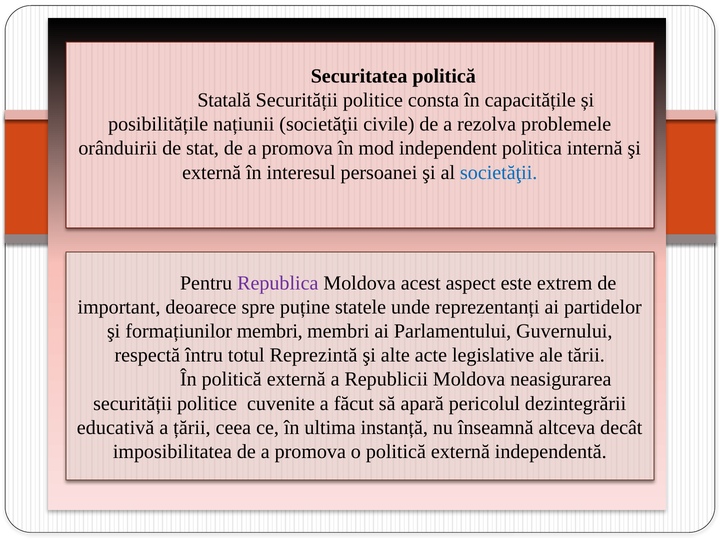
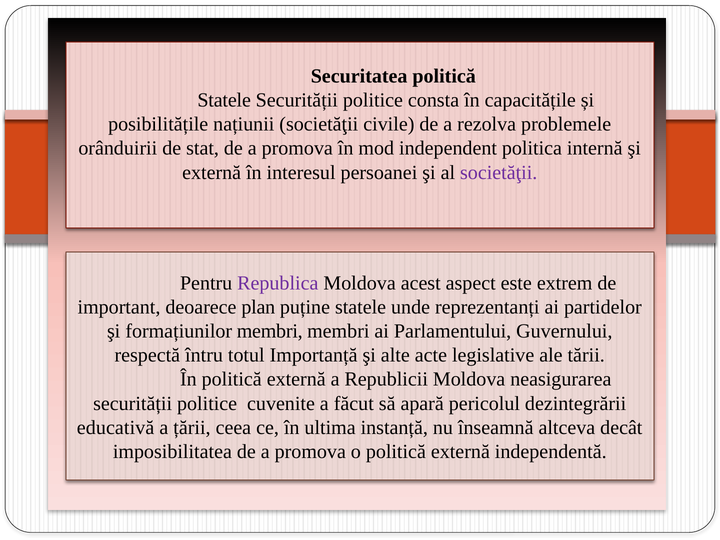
Statală: Statală -> Statele (224, 100)
societăţii colour: blue -> purple (499, 172)
spre: spre -> plan (258, 307)
Reprezintă: Reprezintă -> Importanță (314, 355)
